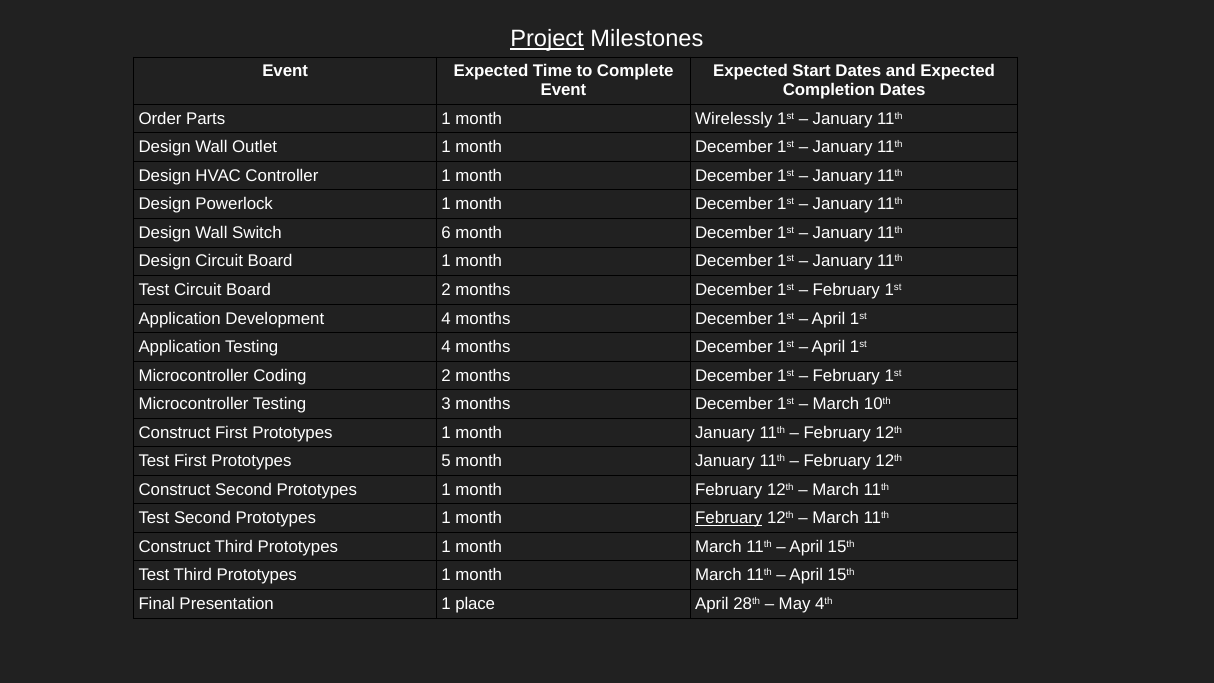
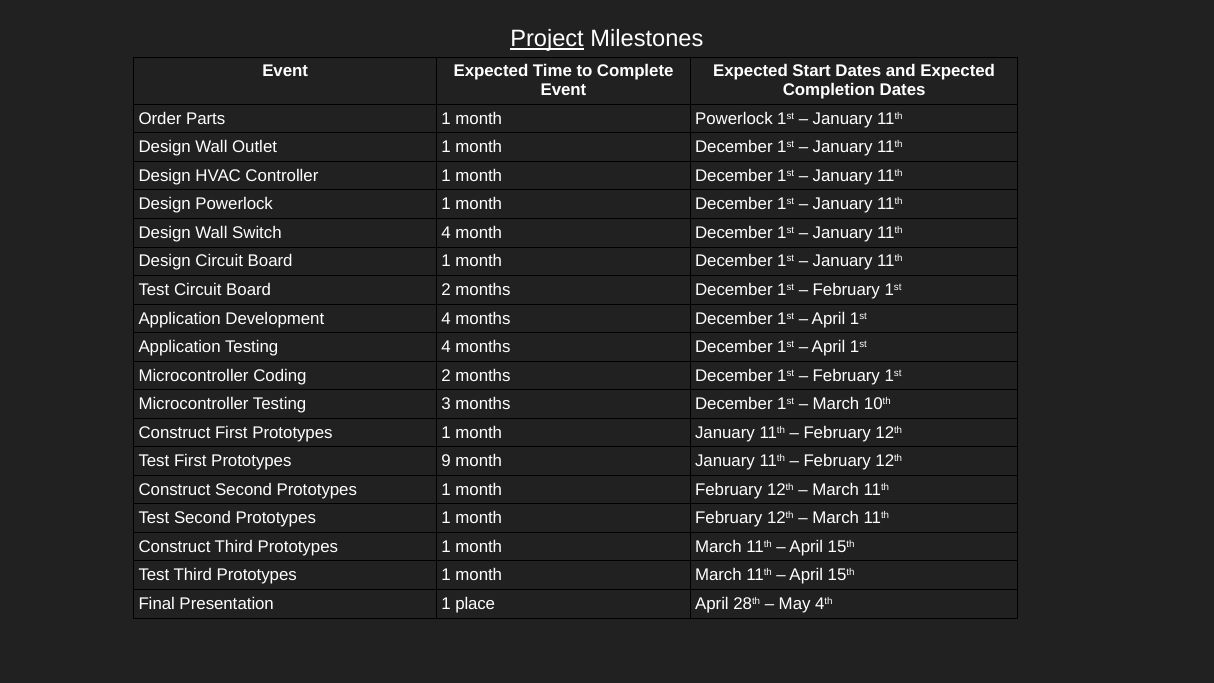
month Wirelessly: Wirelessly -> Powerlock (734, 119)
Switch 6: 6 -> 4 (446, 233)
5: 5 -> 9 (446, 461)
February underline: present -> none (729, 518)
